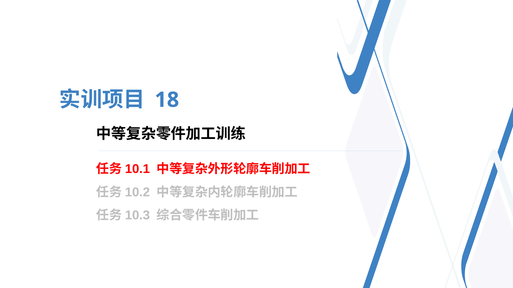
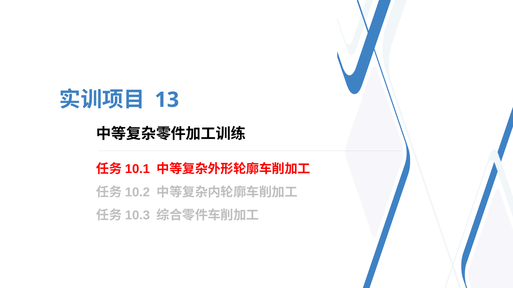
18: 18 -> 13 (167, 100)
